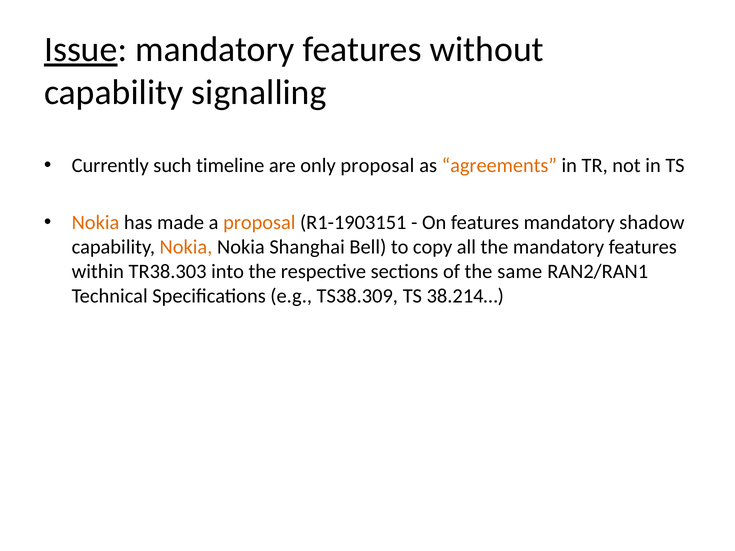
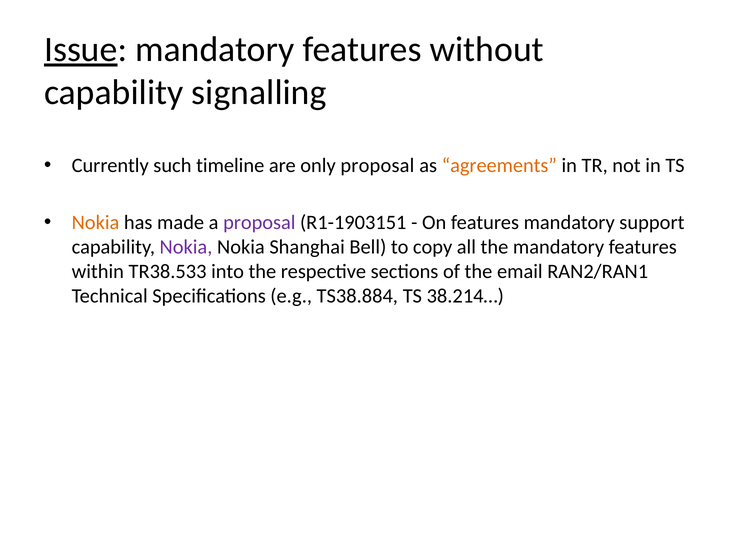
proposal colour: orange -> purple (259, 223)
shadow: shadow -> support (652, 223)
Nokia colour: orange -> purple (186, 247)
TR38.303: TR38.303 -> TR38.533 (168, 272)
same: same -> email (520, 272)
TS38.309: TS38.309 -> TS38.884 (357, 296)
